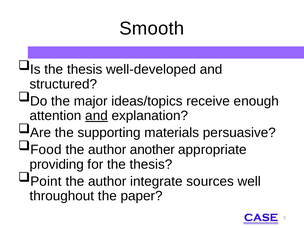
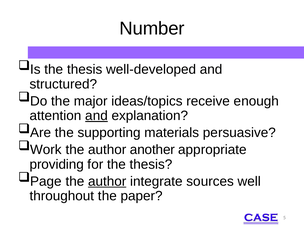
Smooth: Smooth -> Number (152, 28)
Food: Food -> Work (46, 150)
Point: Point -> Page (46, 181)
author underline: none -> present (107, 181)
